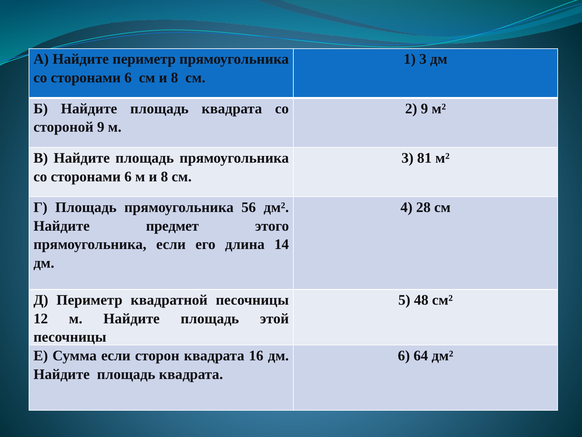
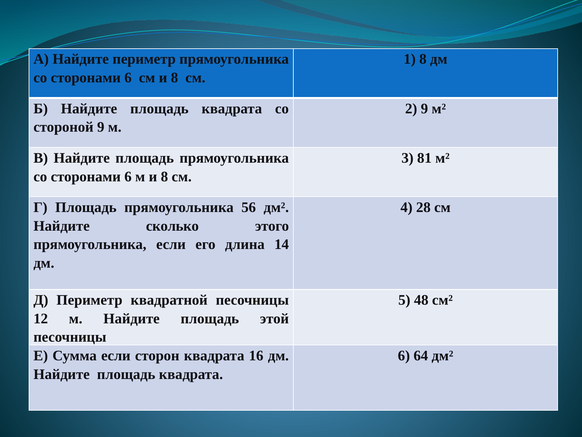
1 3: 3 -> 8 (423, 59)
предмет: предмет -> сколько (172, 226)
